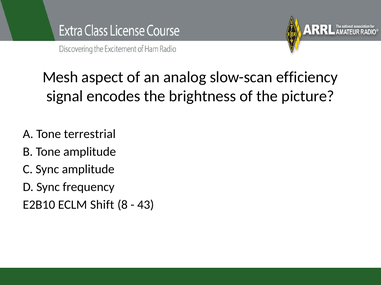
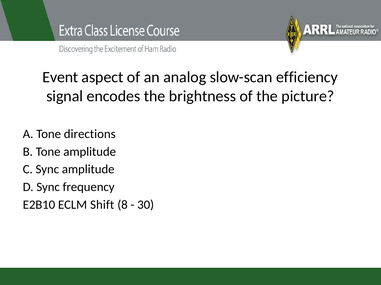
Mesh: Mesh -> Event (60, 77)
terrestrial: terrestrial -> directions (90, 134)
43: 43 -> 30 (146, 205)
